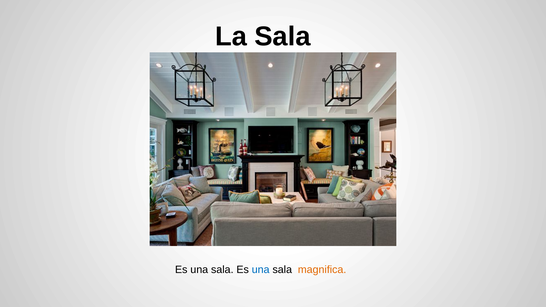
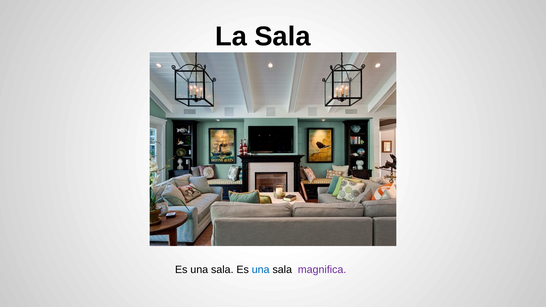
magnifica colour: orange -> purple (322, 270)
